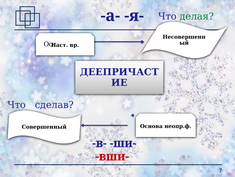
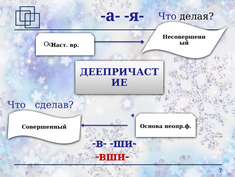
делая colour: green -> black (197, 16)
